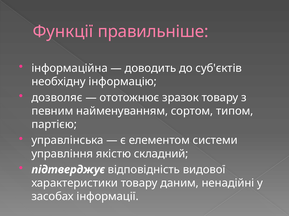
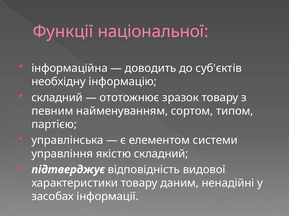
правильніше: правильніше -> національної (153, 32)
дозволяє: дозволяє -> складний (57, 98)
